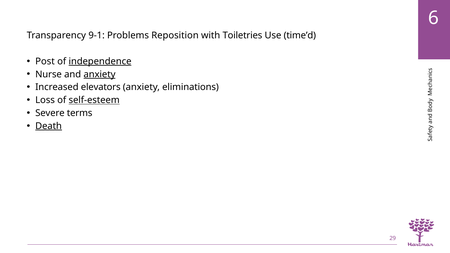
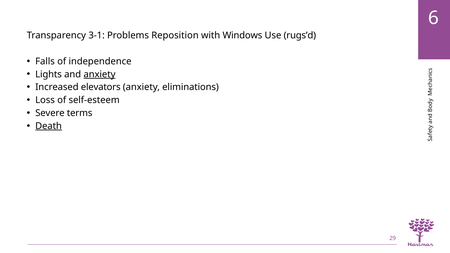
9-1: 9-1 -> 3-1 (97, 35)
Toiletries: Toiletries -> Windows (242, 35)
time’d: time’d -> rugs’d (300, 35)
Post: Post -> Falls (45, 61)
independence underline: present -> none (100, 61)
Nurse: Nurse -> Lights (49, 74)
self-esteem underline: present -> none (94, 100)
